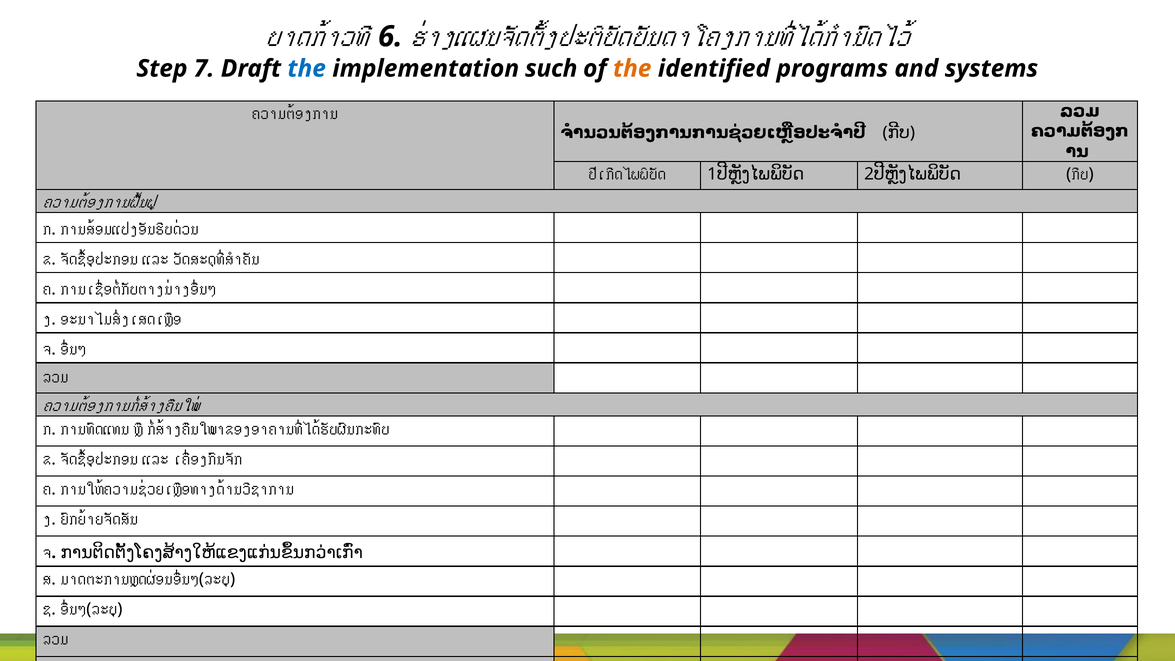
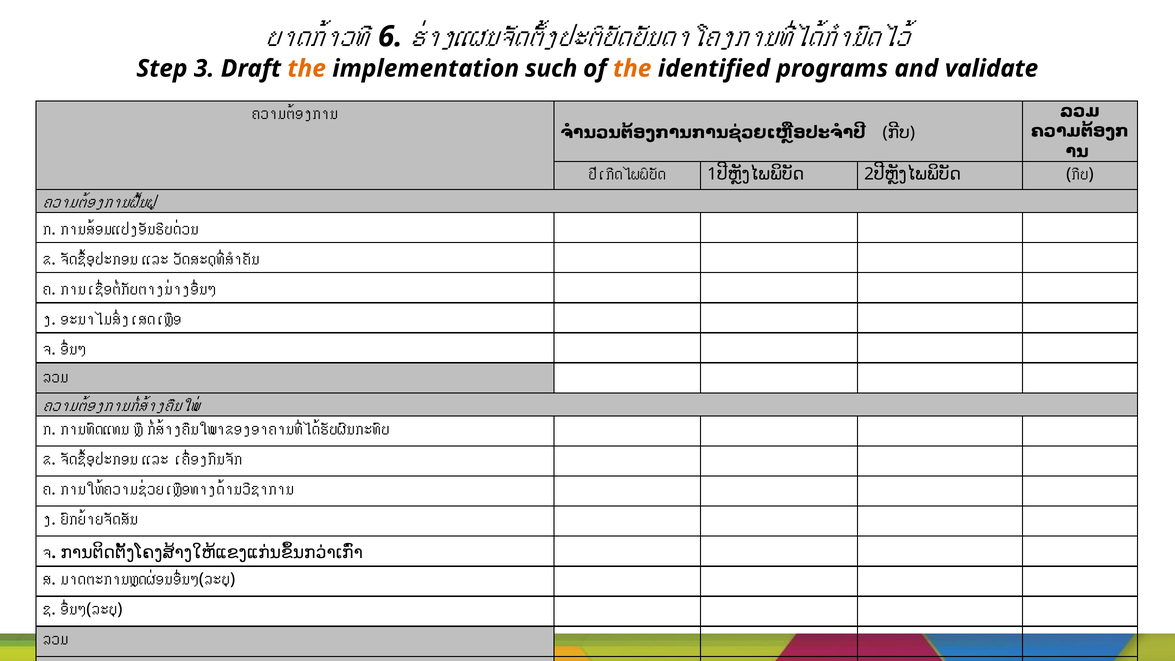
7: 7 -> 3 (204, 69)
the colour: blue -> orange (307, 69)
systems: systems -> validate (992, 69)
